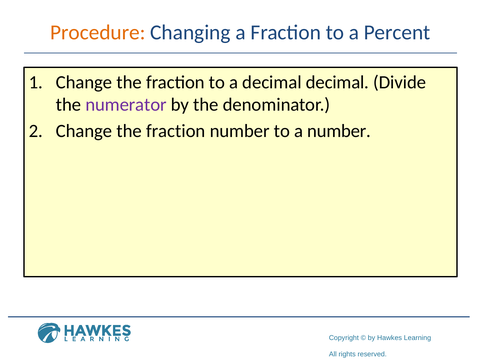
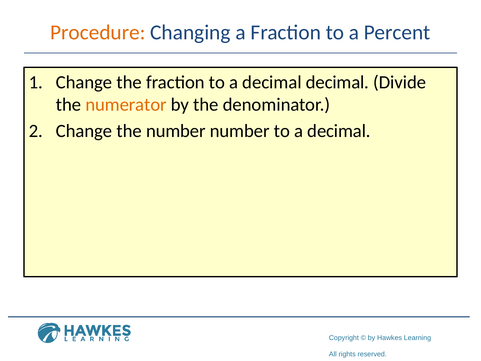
numerator colour: purple -> orange (126, 105)
fraction: fraction -> number (176, 131)
number to a number: number -> decimal (339, 131)
